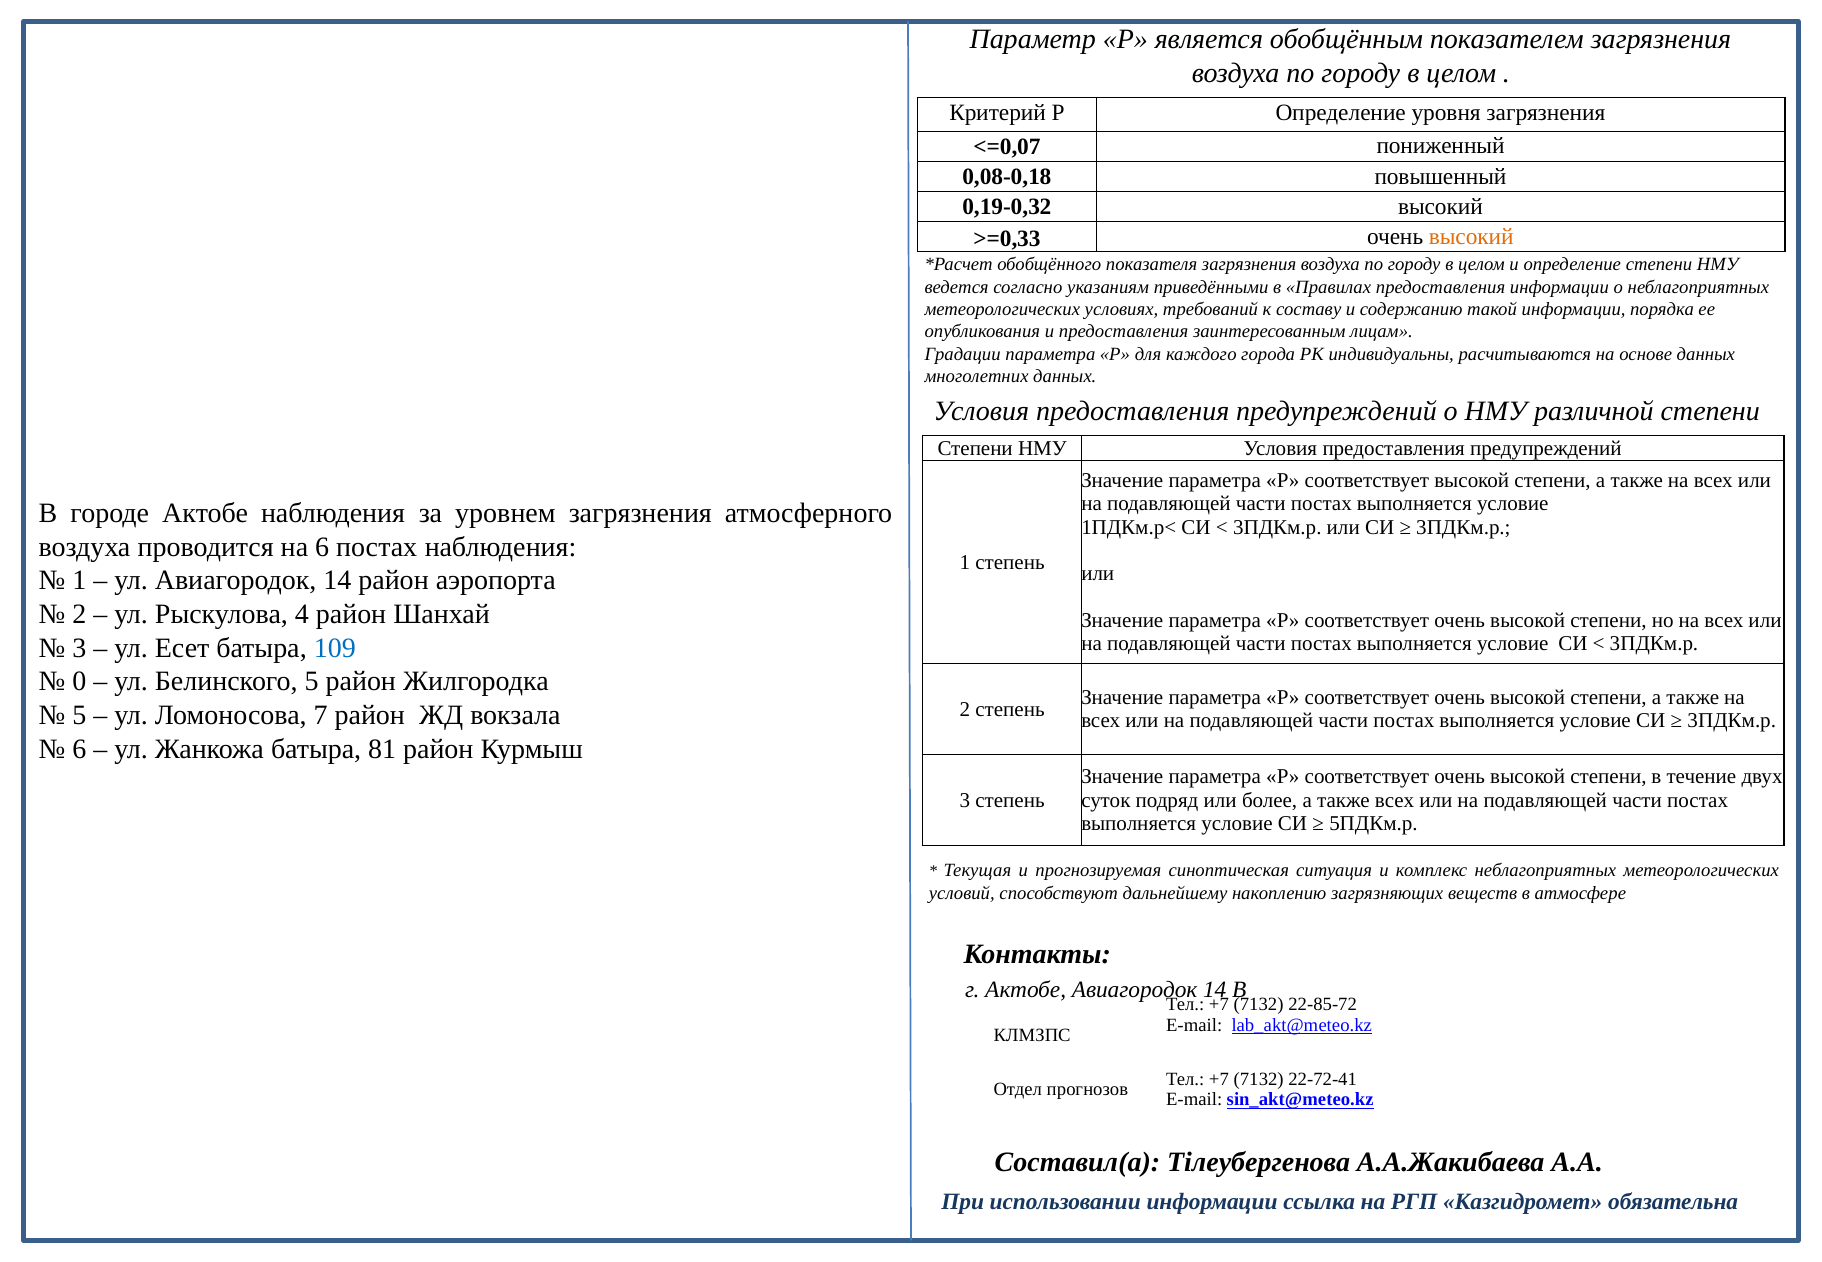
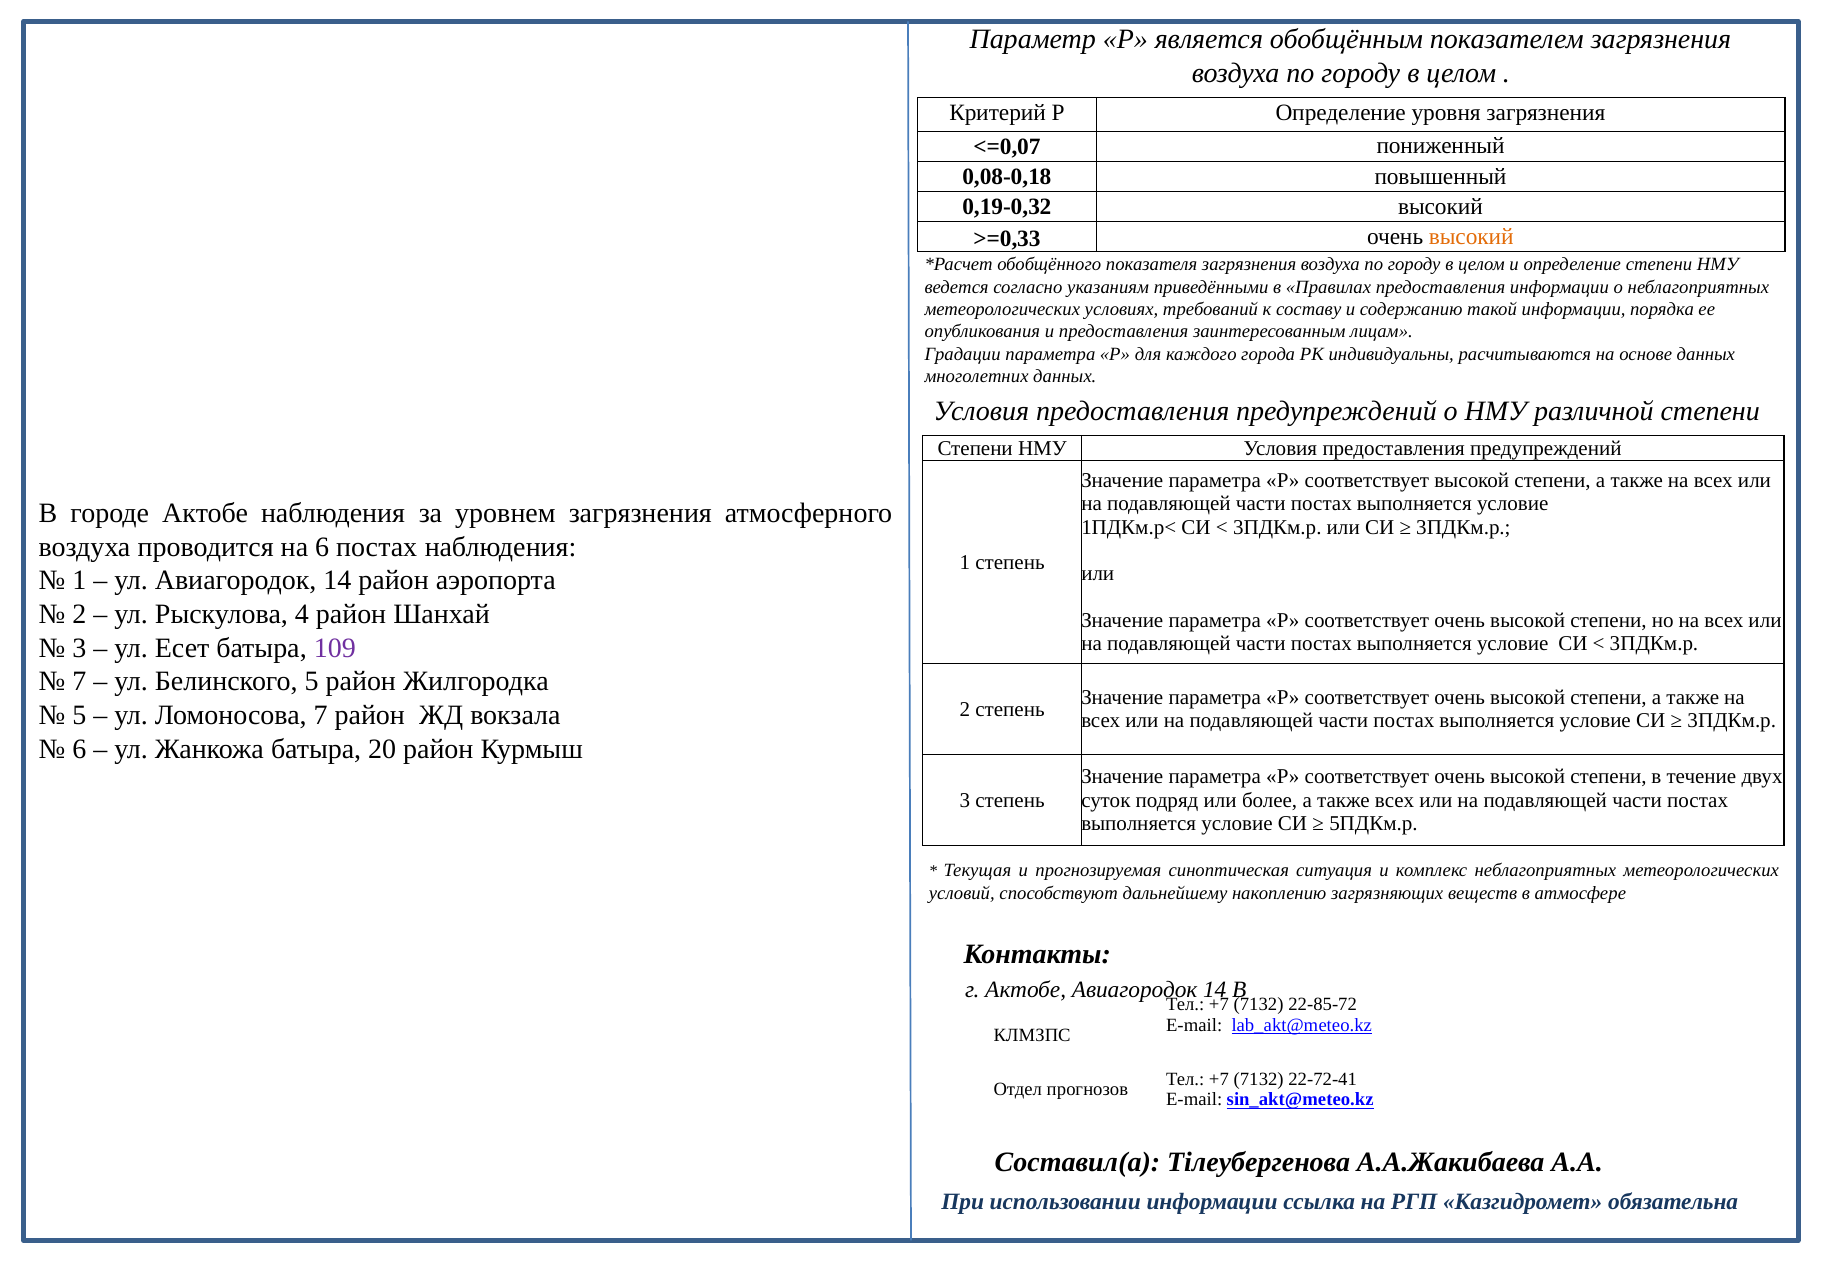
109 colour: blue -> purple (335, 648)
0: 0 -> 7 (79, 681)
81: 81 -> 20 (382, 749)
